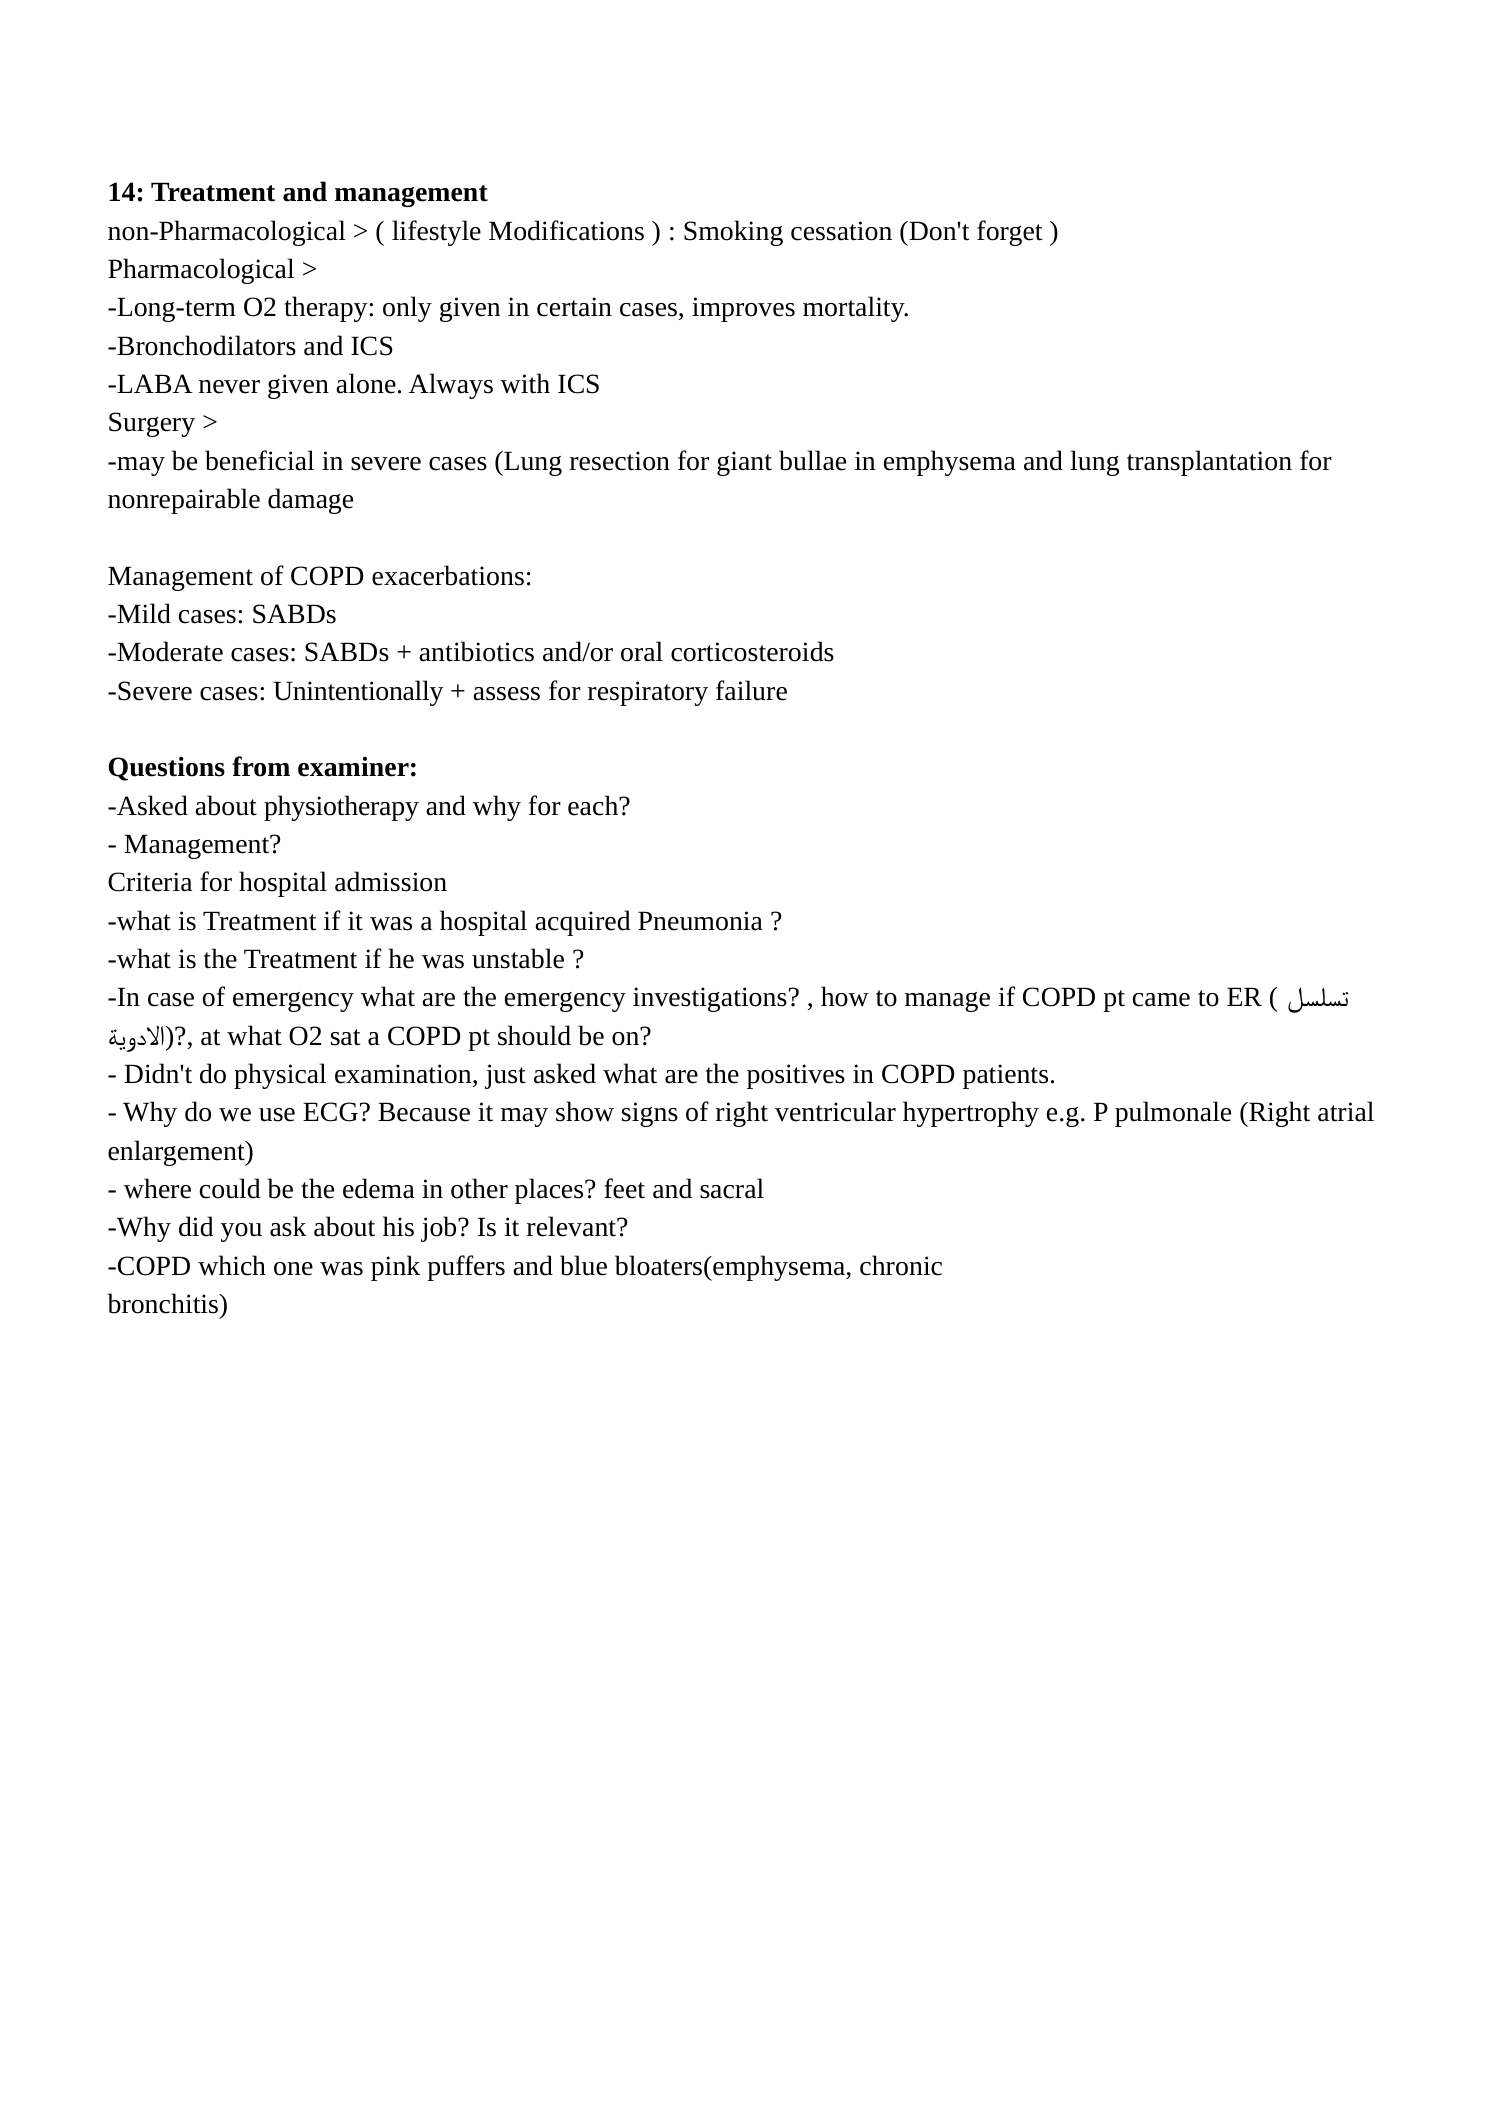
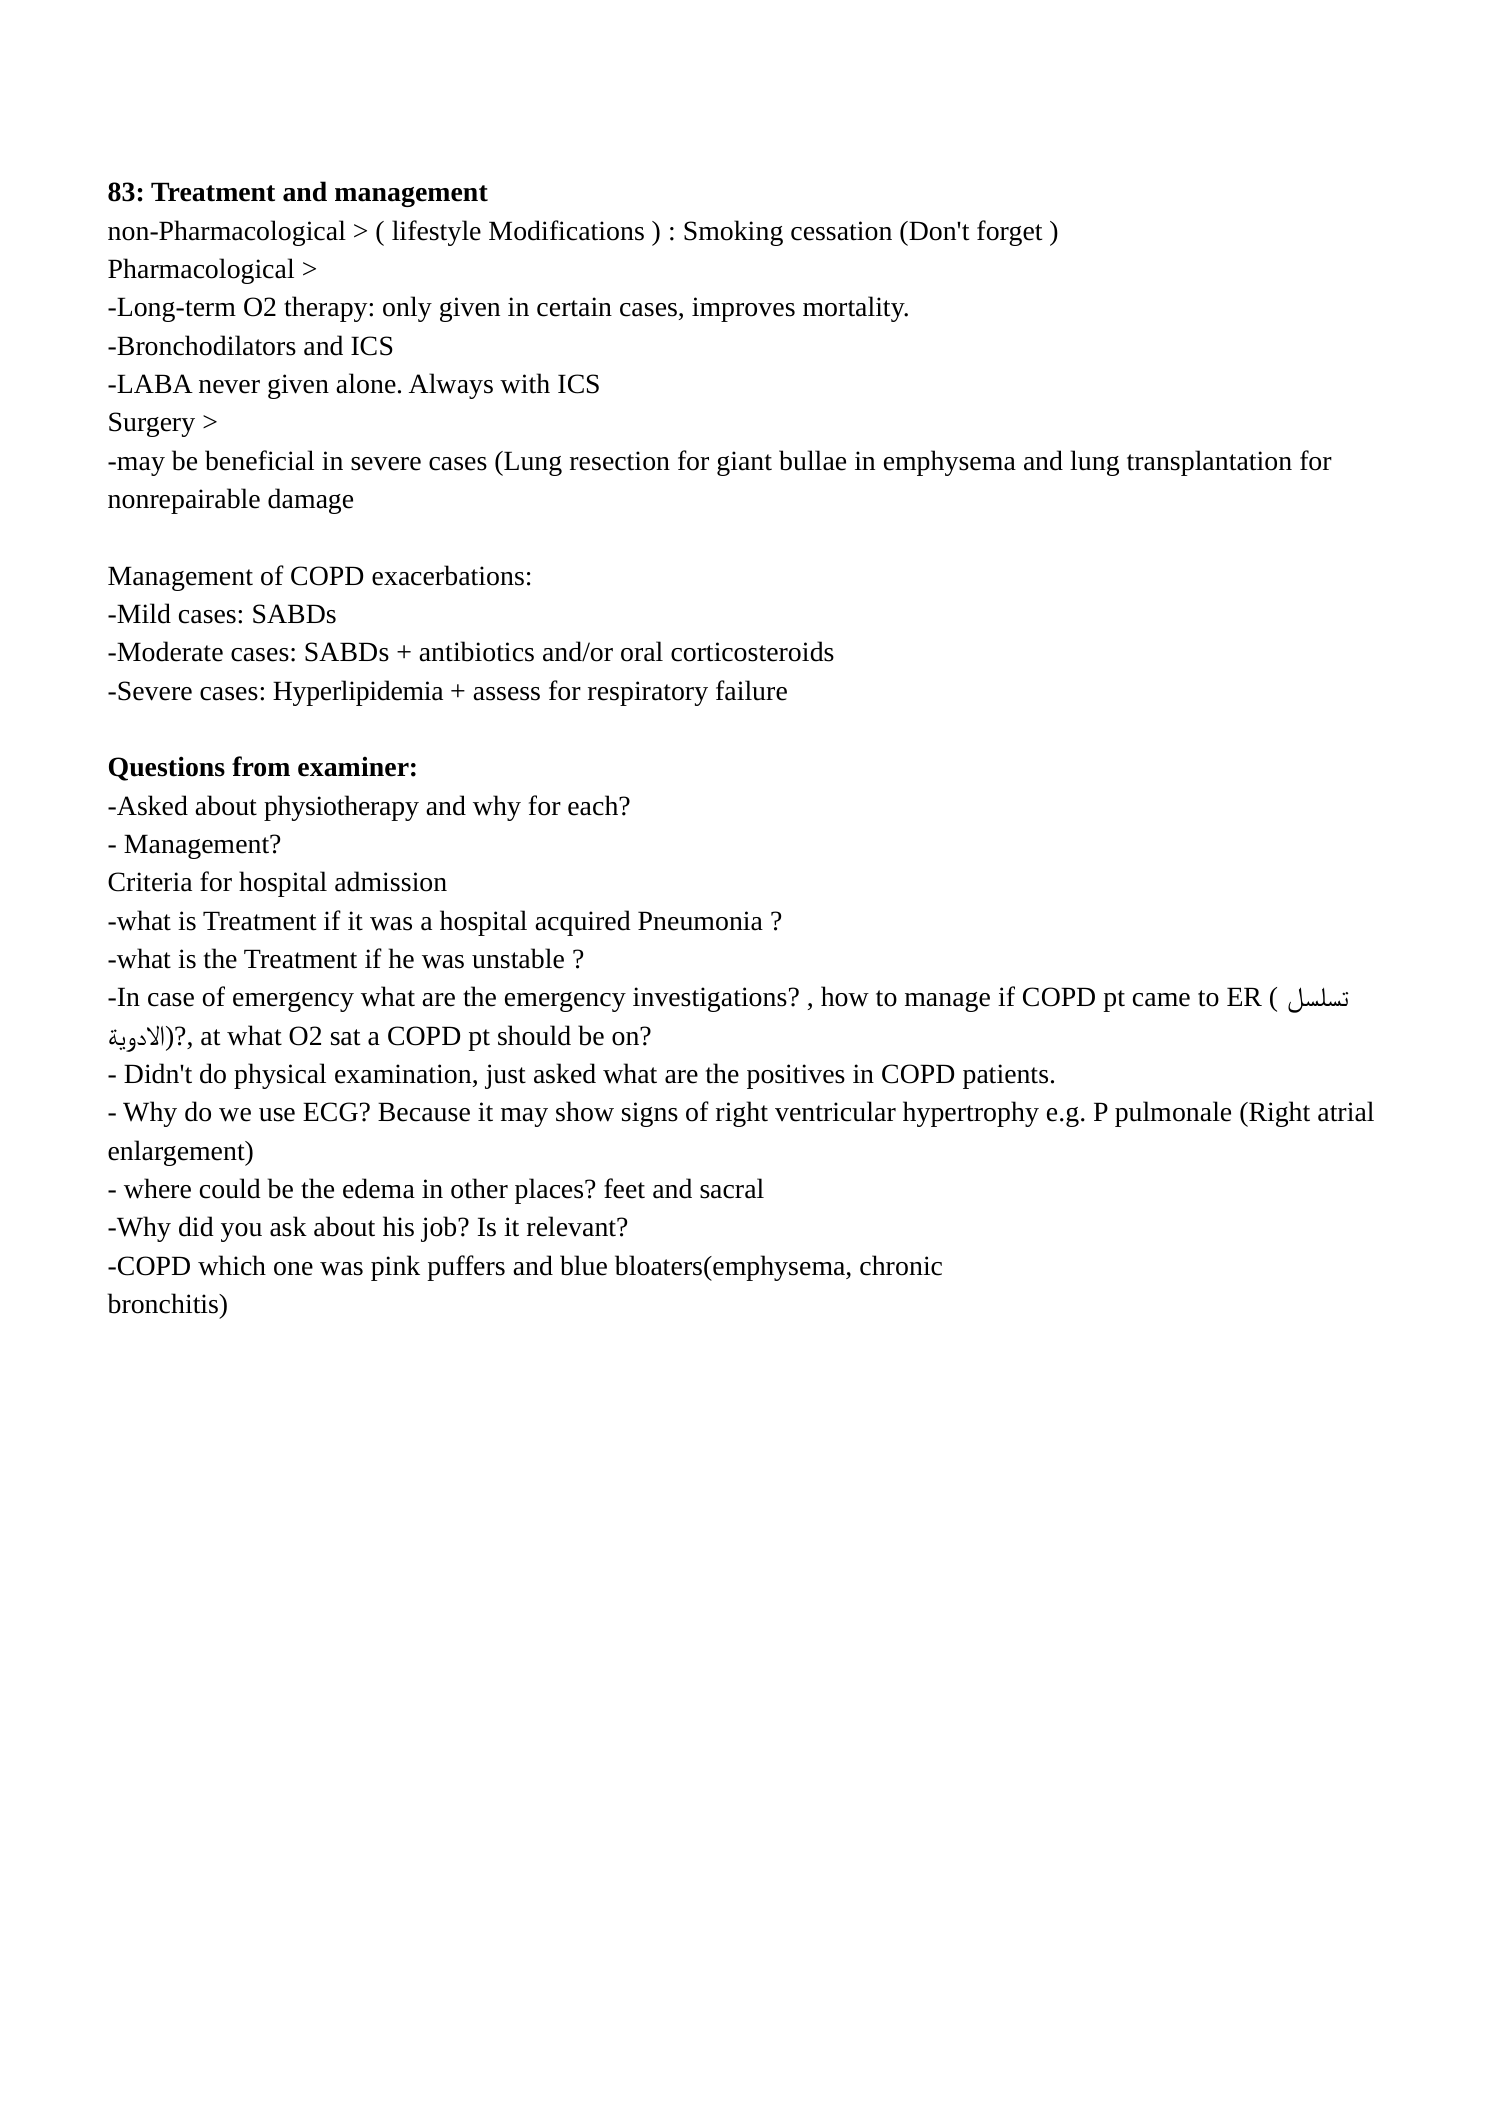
14: 14 -> 83 (126, 193)
Unintentionally: Unintentionally -> Hyperlipidemia (358, 691)
